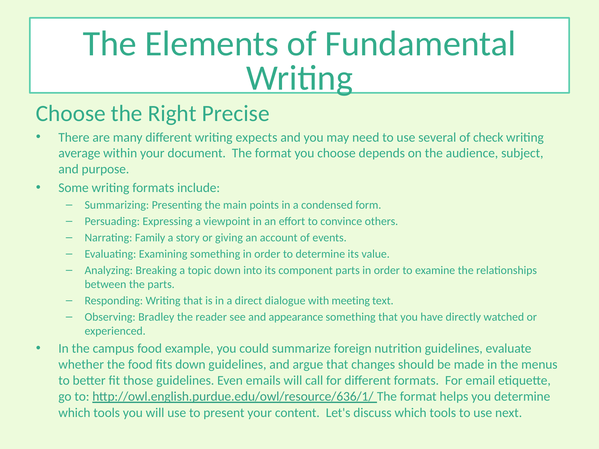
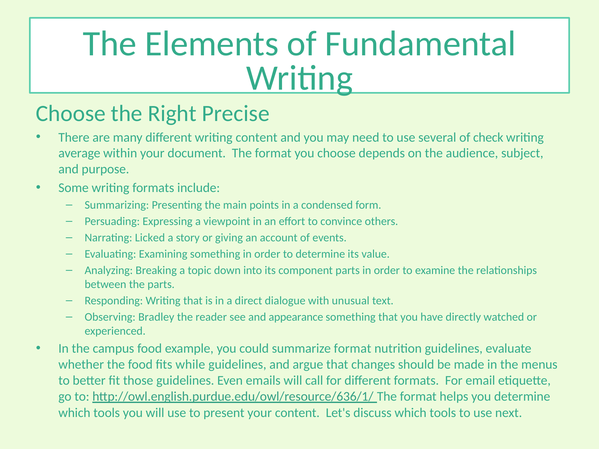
writing expects: expects -> content (257, 137)
Family: Family -> Licked (150, 238)
meeting: meeting -> unusual (351, 301)
summarize foreign: foreign -> format (353, 349)
fits down: down -> while (190, 365)
